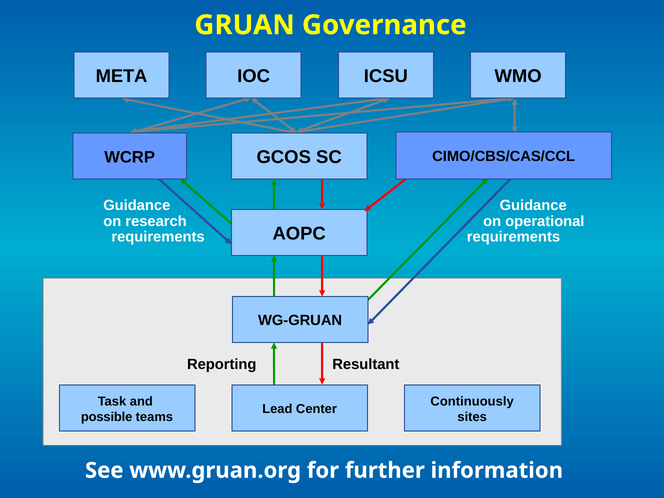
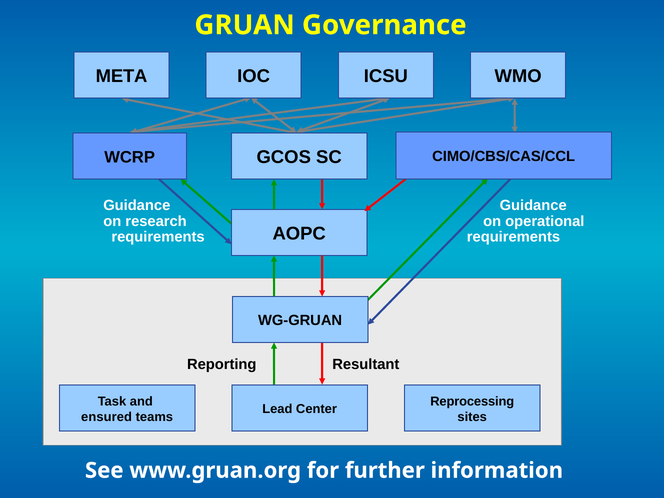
Continuously: Continuously -> Reprocessing (472, 401)
possible: possible -> ensured (107, 417)
